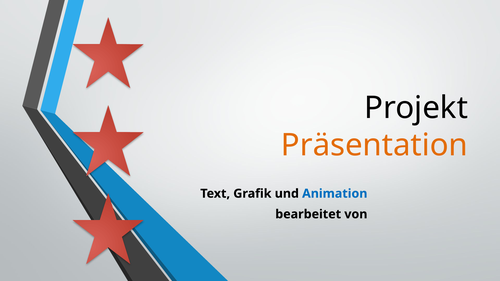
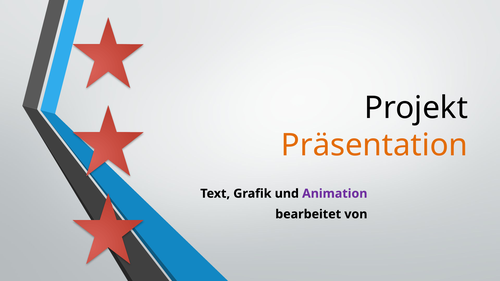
Animation colour: blue -> purple (335, 194)
